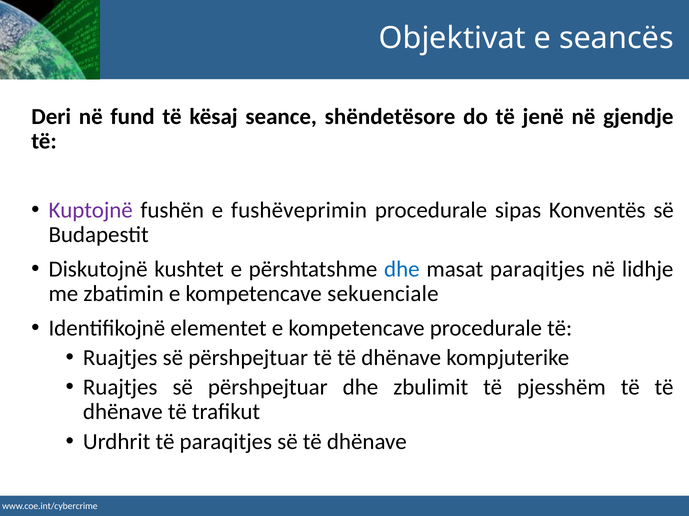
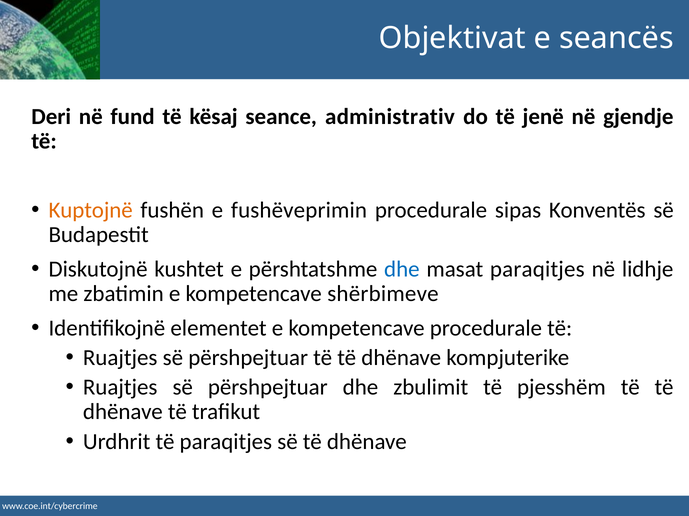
shëndetësore: shëndetësore -> administrativ (390, 117)
Kuptojnë colour: purple -> orange (91, 210)
sekuenciale: sekuenciale -> shërbimeve (383, 294)
